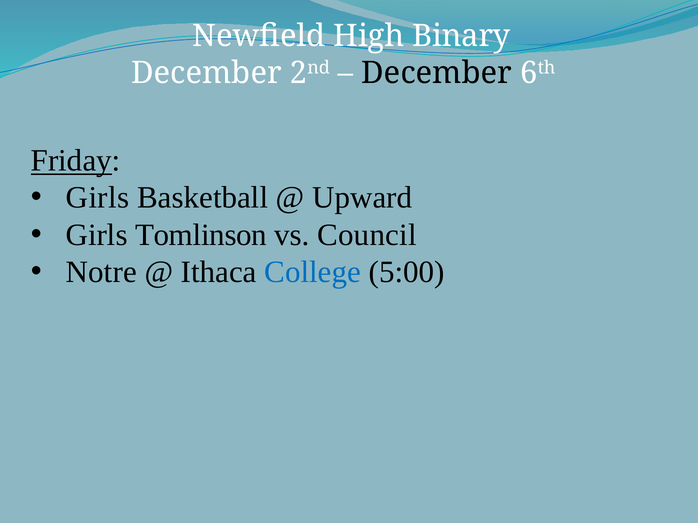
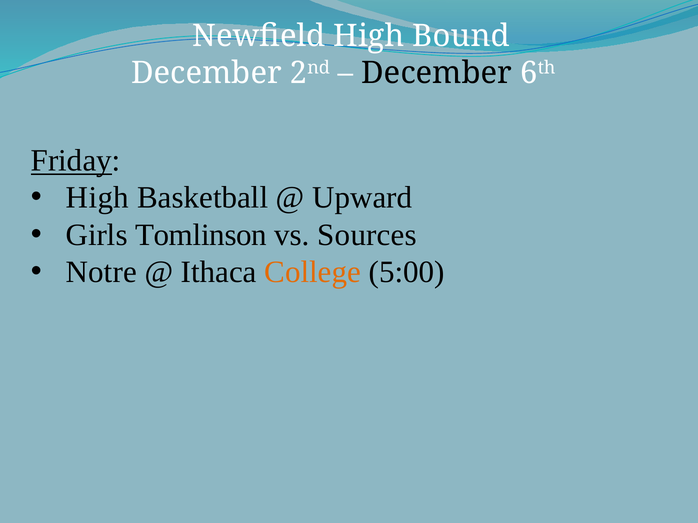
Binary: Binary -> Bound (461, 36)
Girls: Girls -> High (97, 198)
Council: Council -> Sources (367, 235)
College colour: blue -> orange (313, 272)
